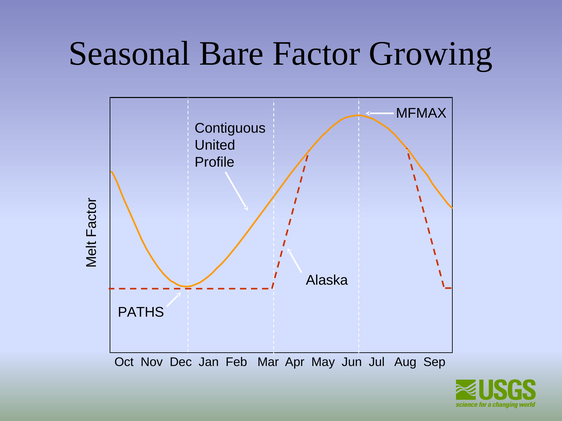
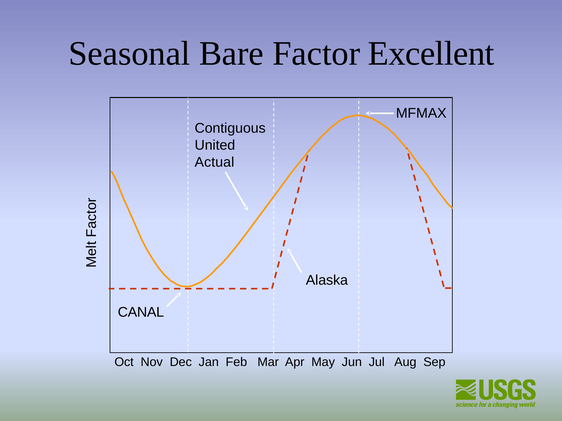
Growing: Growing -> Excellent (431, 54)
Profile: Profile -> Actual (214, 162)
PATHS: PATHS -> CANAL (141, 312)
